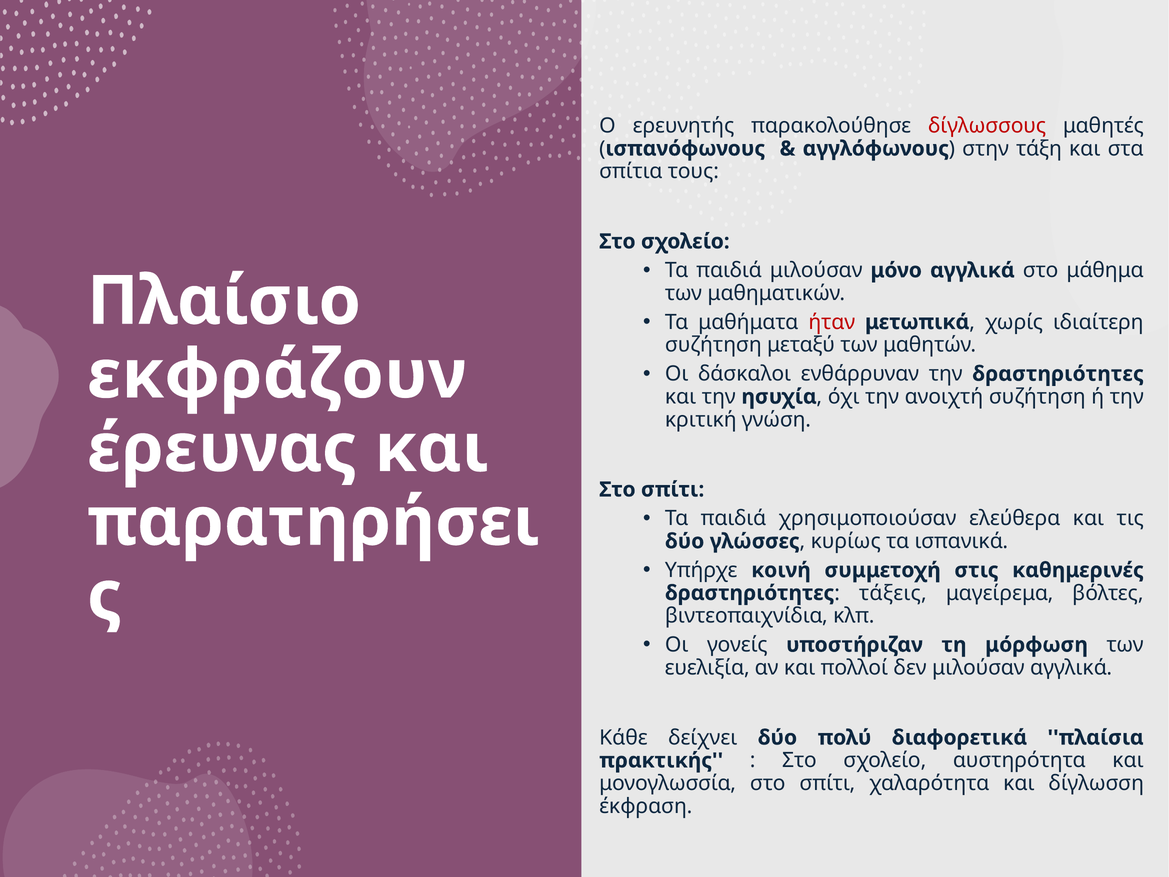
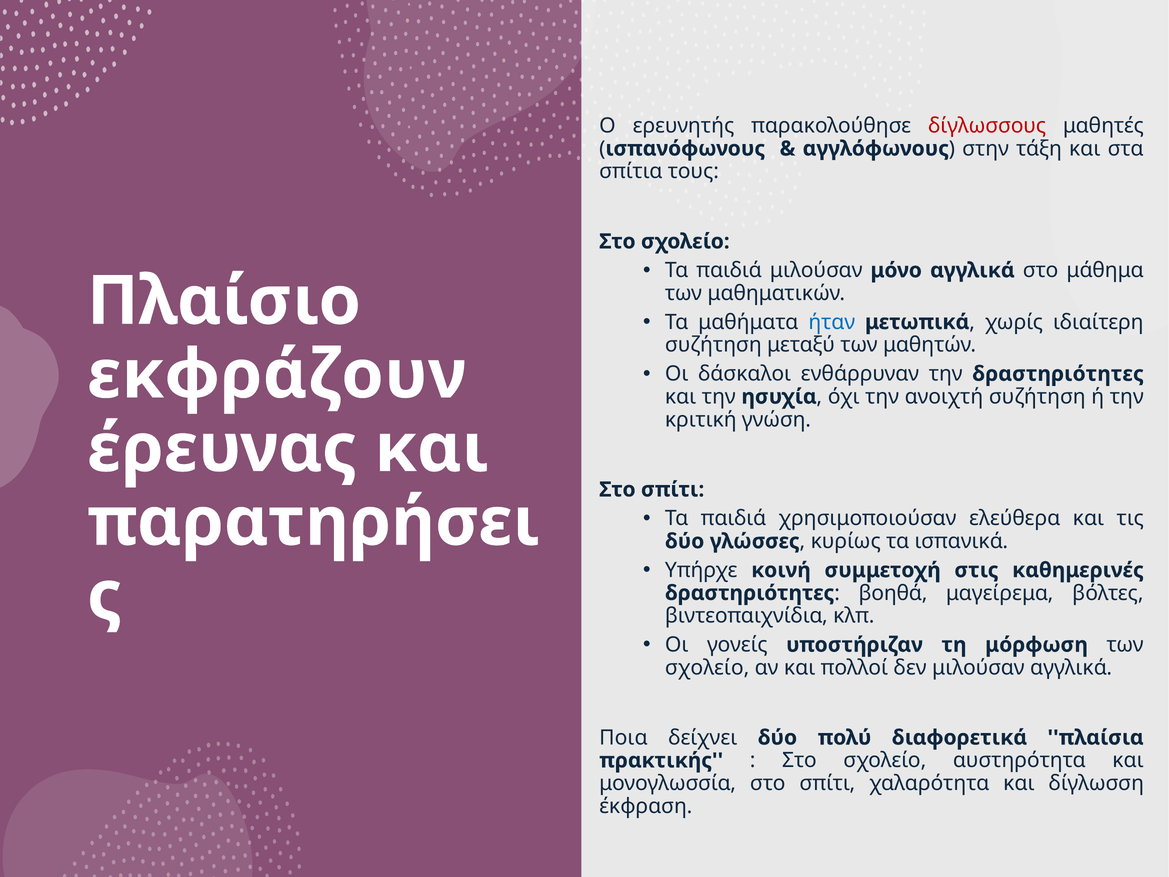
ήταν colour: red -> blue (832, 322)
τάξεις: τάξεις -> βοηθά (893, 593)
ευελιξία: ευελιξία -> σχολείο (707, 667)
Κάθε: Κάθε -> Ποια (623, 737)
